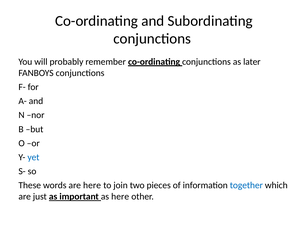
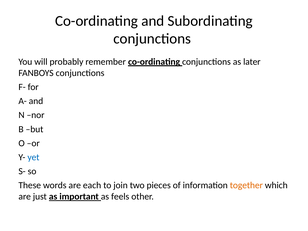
are here: here -> each (92, 185)
together colour: blue -> orange (246, 185)
as here: here -> feels (120, 197)
